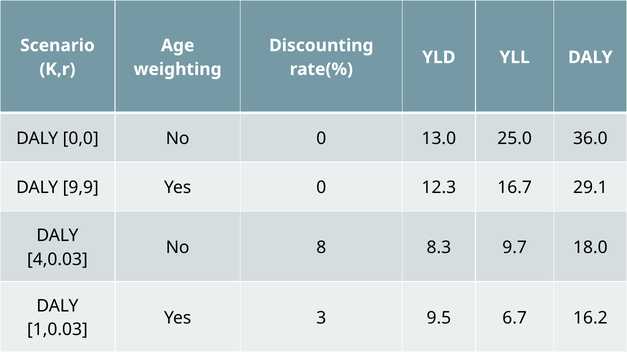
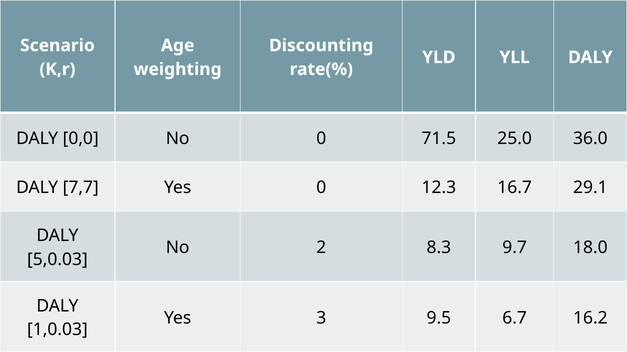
13.0: 13.0 -> 71.5 (439, 139)
9,9: 9,9 -> 7,7 (81, 188)
8: 8 -> 2 (321, 248)
4,0.03: 4,0.03 -> 5,0.03 (57, 260)
